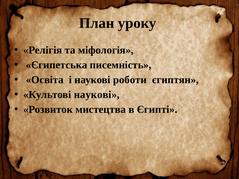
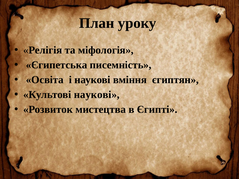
роботи: роботи -> вміння (130, 80)
